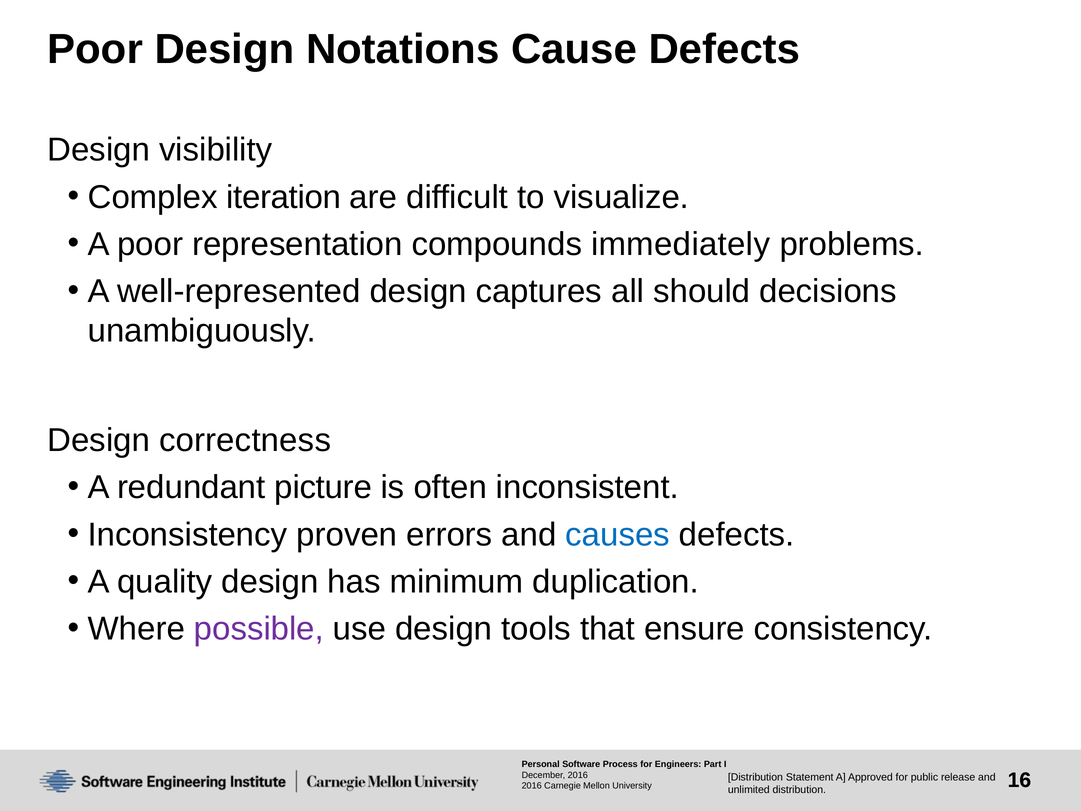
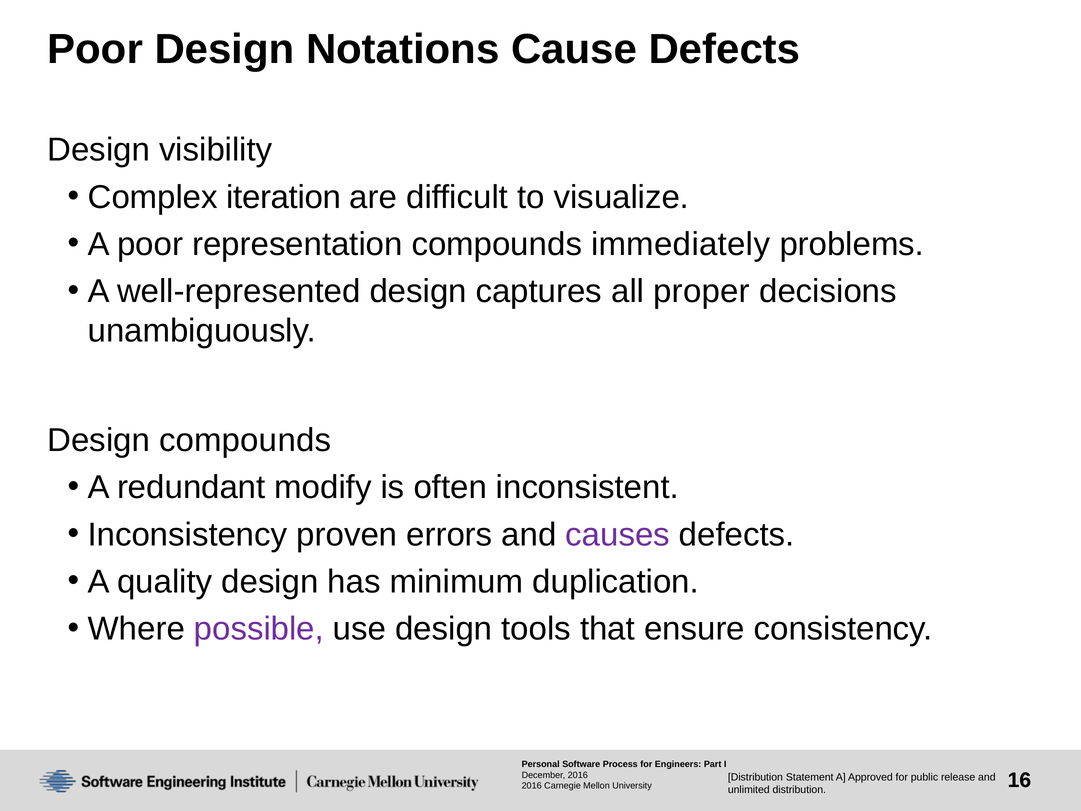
should: should -> proper (702, 291)
Design correctness: correctness -> compounds (245, 440)
picture: picture -> modify (323, 487)
causes colour: blue -> purple (618, 534)
